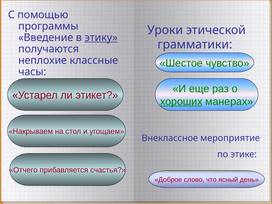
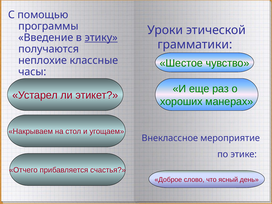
хороших underline: present -> none (181, 102)
